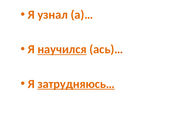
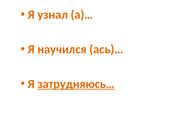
научился underline: present -> none (62, 49)
